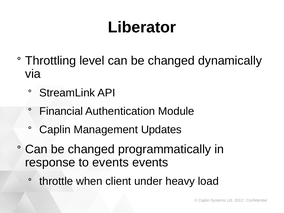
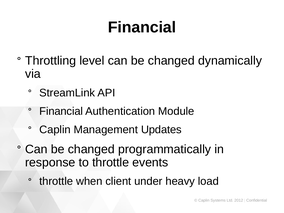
Liberator: Liberator -> Financial (142, 27)
to events: events -> throttle (111, 162)
